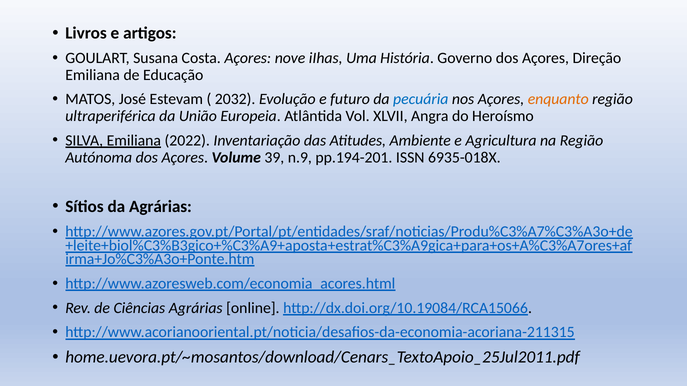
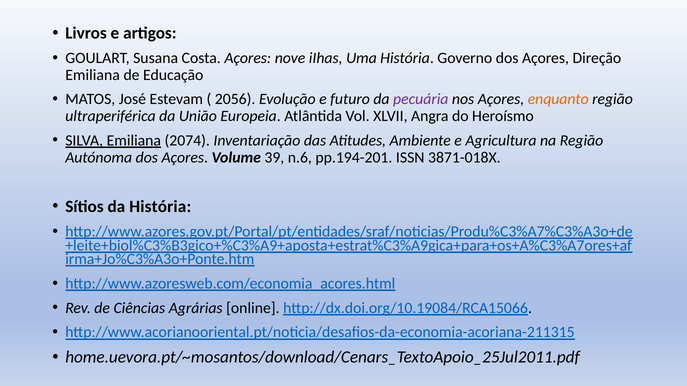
2032: 2032 -> 2056 (235, 99)
pecuária colour: blue -> purple (421, 99)
2022: 2022 -> 2074 (187, 141)
n.9: n.9 -> n.6 (300, 158)
6935-018X: 6935-018X -> 3871-018X (464, 158)
da Agrárias: Agrárias -> História (160, 207)
